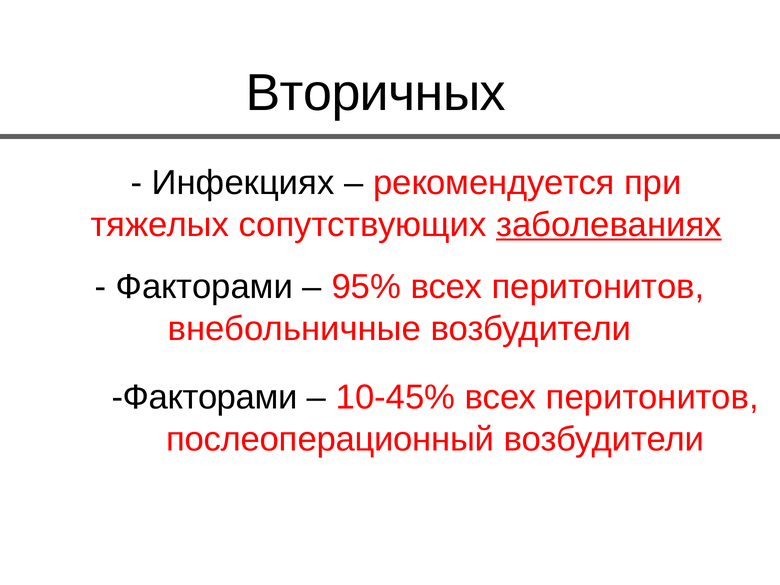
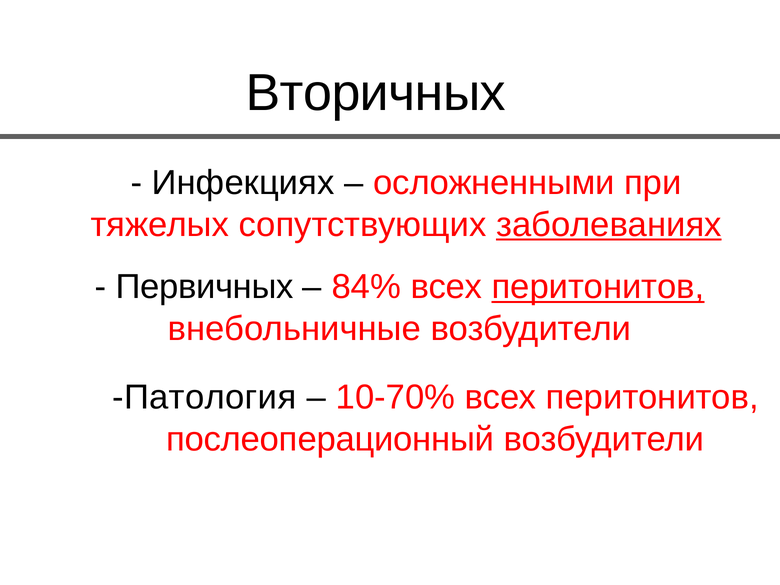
рекомендуется: рекомендуется -> осложненными (494, 183)
Факторами: Факторами -> Первичных (205, 287)
95%: 95% -> 84% (366, 287)
перитонитов underline: none -> present (598, 287)
Факторами: Факторами -> Патология (204, 398)
10-45%: 10-45% -> 10-70% (395, 398)
